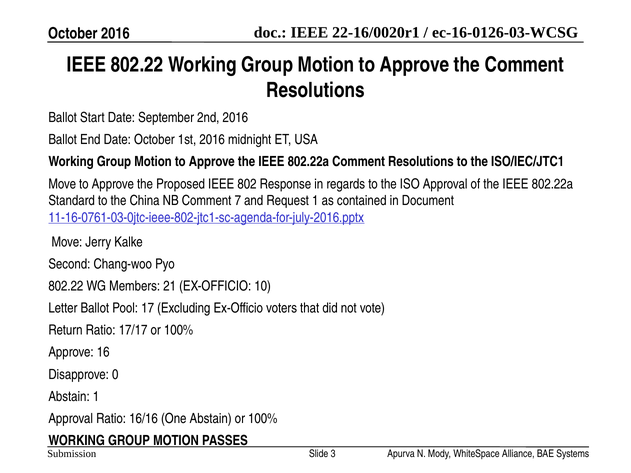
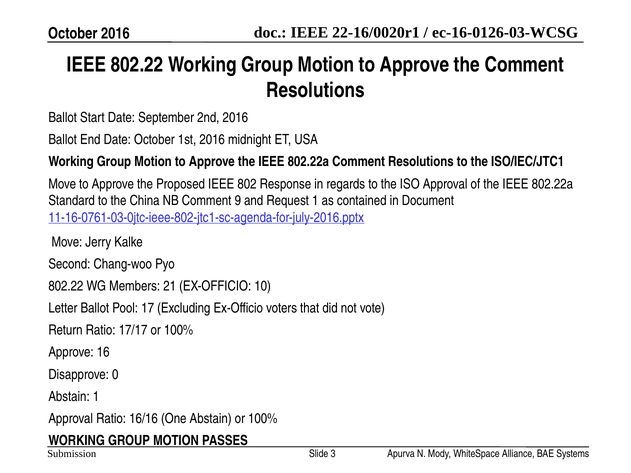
7: 7 -> 9 (238, 201)
